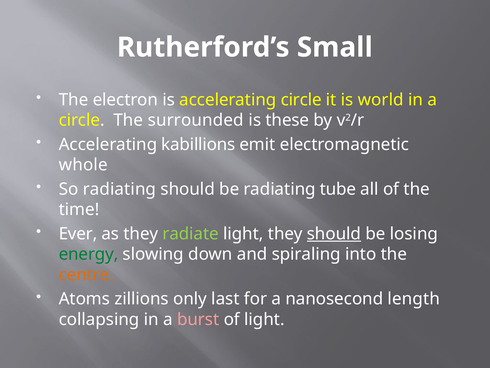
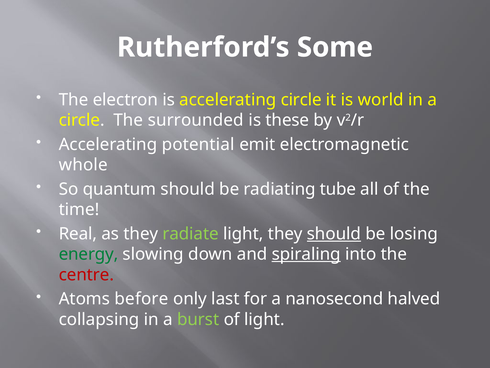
Small: Small -> Some (335, 47)
kabillions: kabillions -> potential (198, 144)
So radiating: radiating -> quantum (120, 189)
Ever: Ever -> Real (78, 234)
spiraling underline: none -> present (306, 254)
centre colour: orange -> red (86, 274)
zillions: zillions -> before (141, 299)
length: length -> halved (414, 299)
burst colour: pink -> light green (198, 319)
